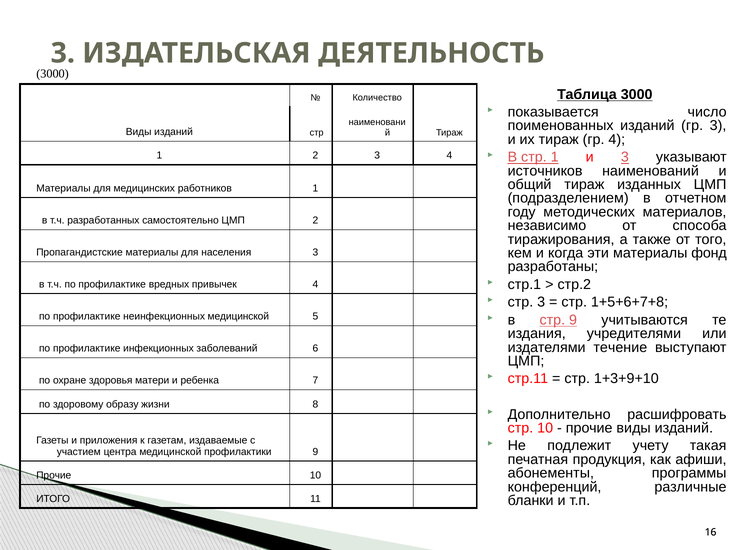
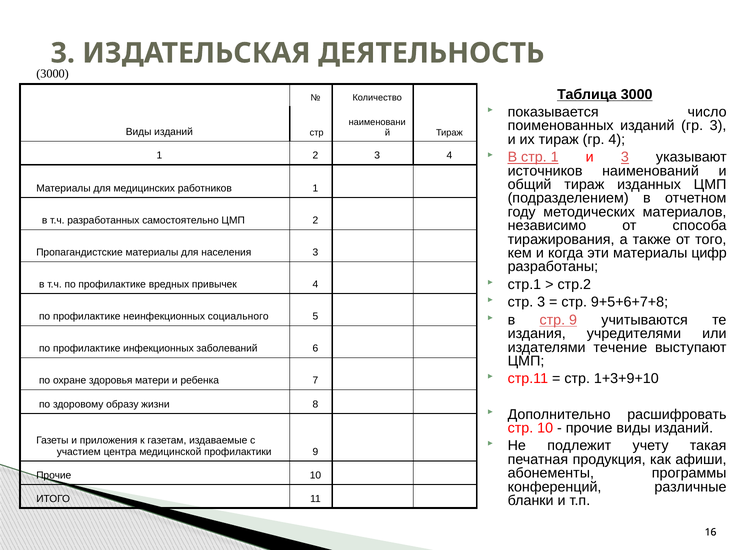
фонд: фонд -> цифр (709, 253)
1+5+6+7+8: 1+5+6+7+8 -> 9+5+6+7+8 (630, 302)
неинфекционных медицинской: медицинской -> социального (238, 317)
